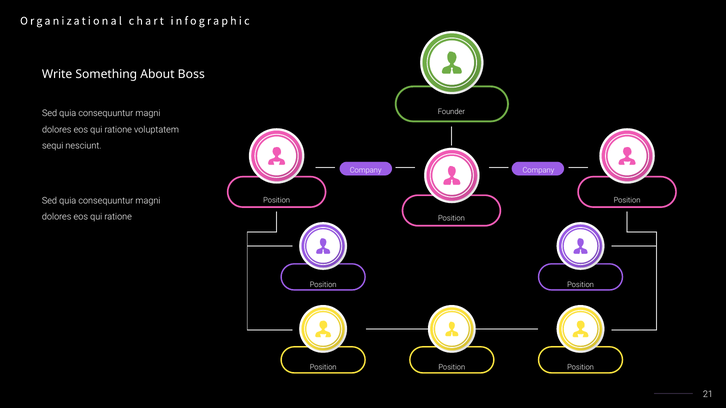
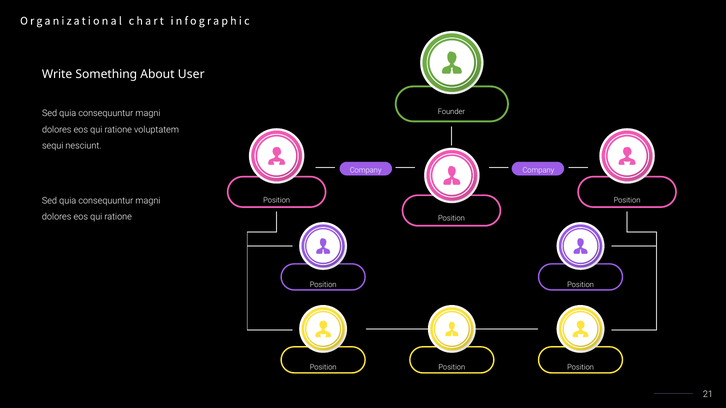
Boss: Boss -> User (191, 74)
